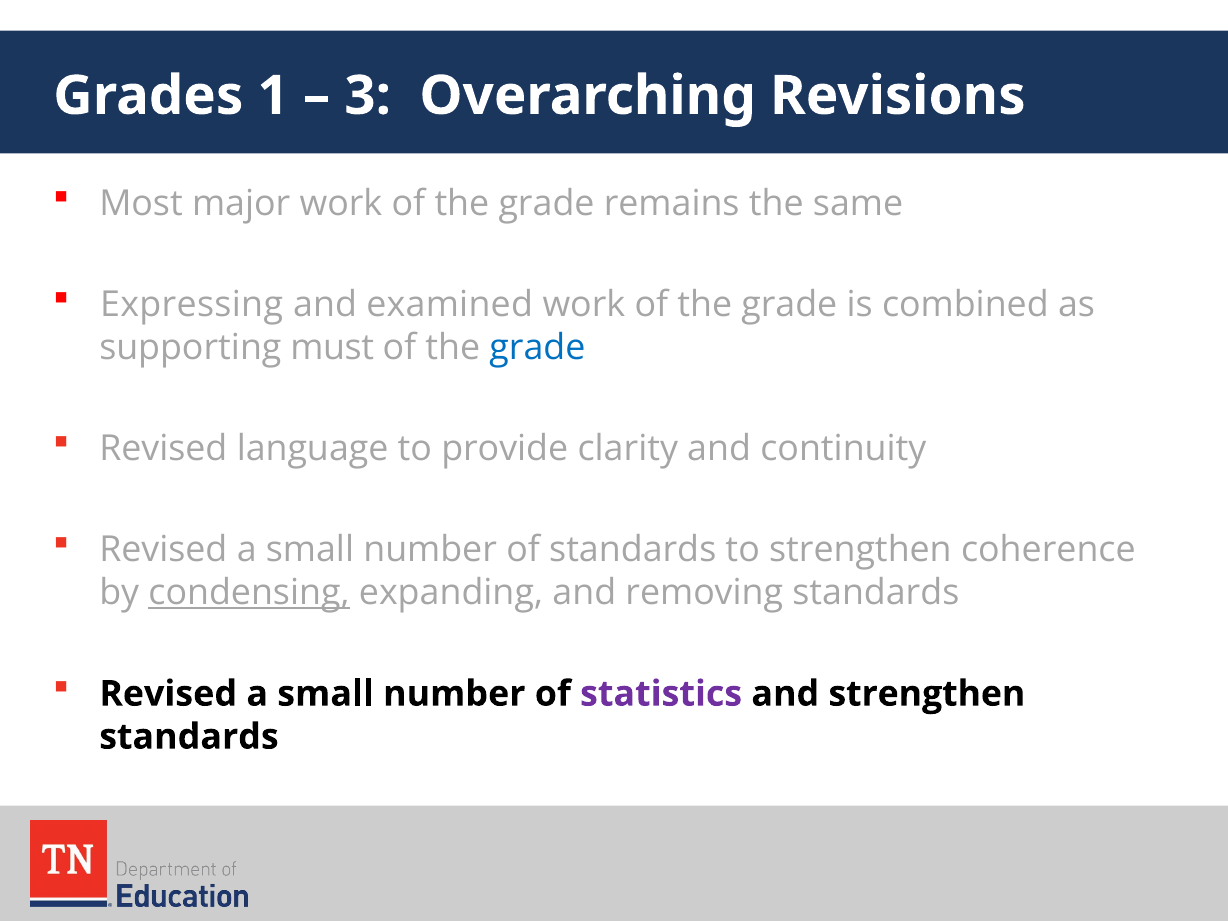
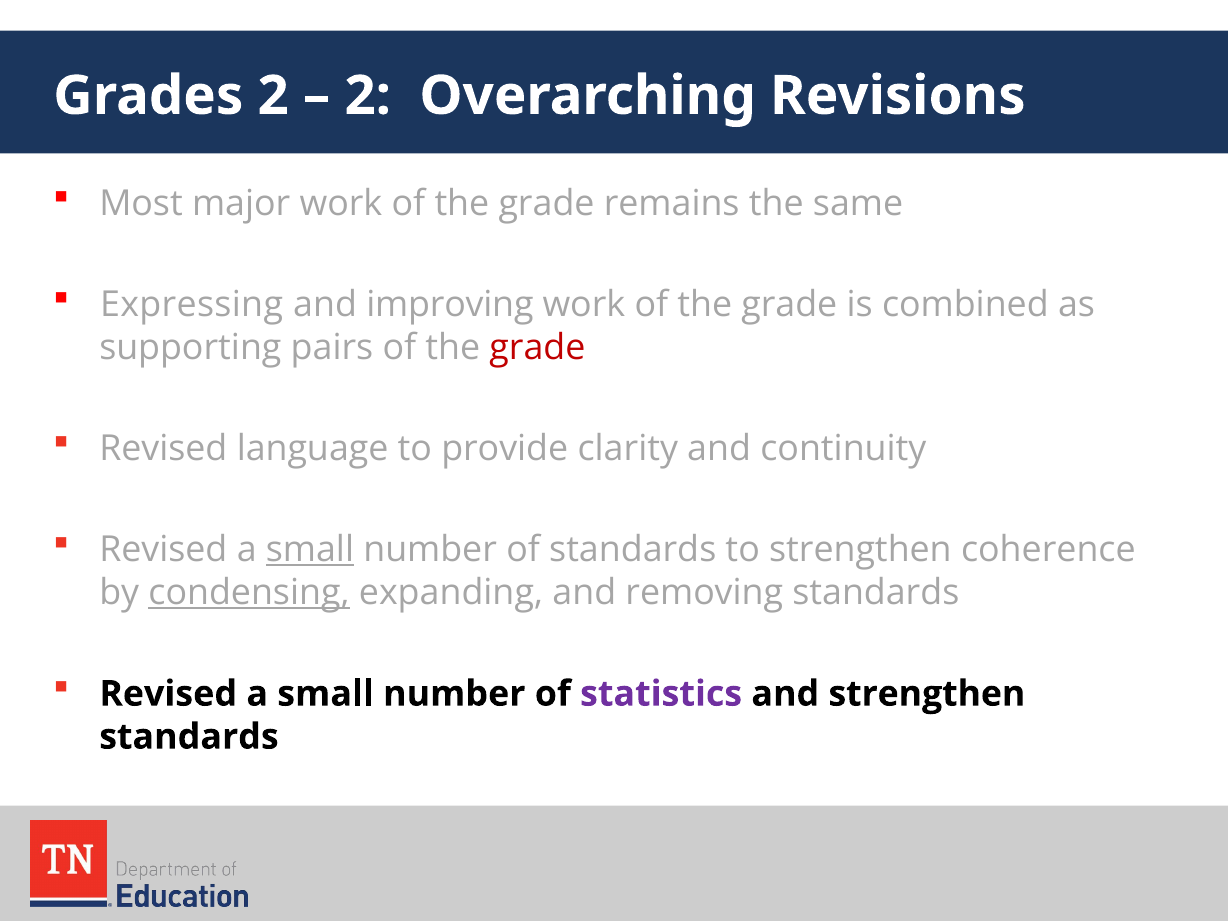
Grades 1: 1 -> 2 (273, 96)
3: 3 -> 2 (368, 96)
examined: examined -> improving (450, 305)
must: must -> pairs (332, 348)
grade colour: blue -> red (537, 348)
small underline: none -> present (310, 550)
